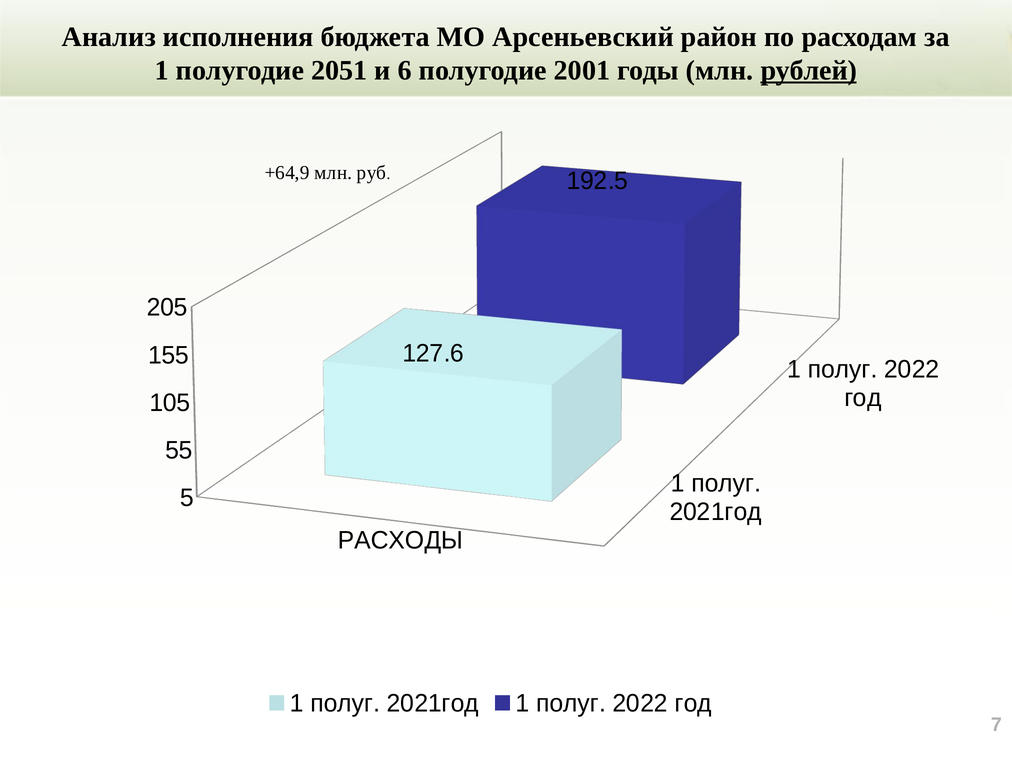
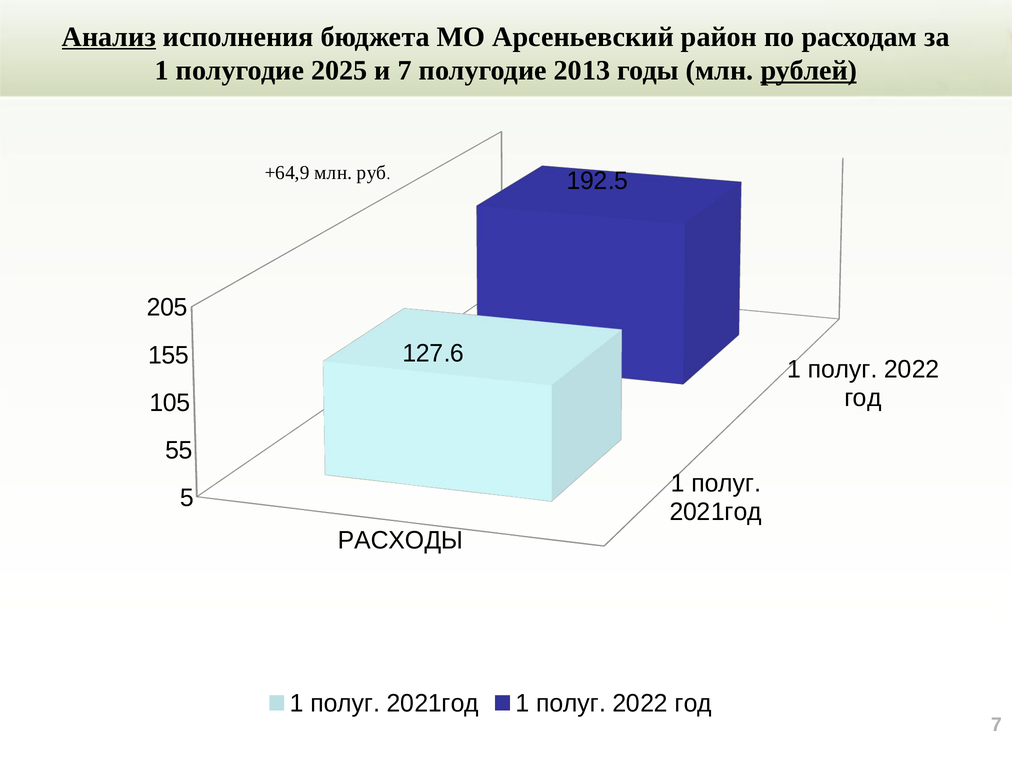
Анализ underline: none -> present (109, 37)
2051: 2051 -> 2025 (339, 70)
и 6: 6 -> 7 (405, 70)
2001: 2001 -> 2013 (582, 70)
